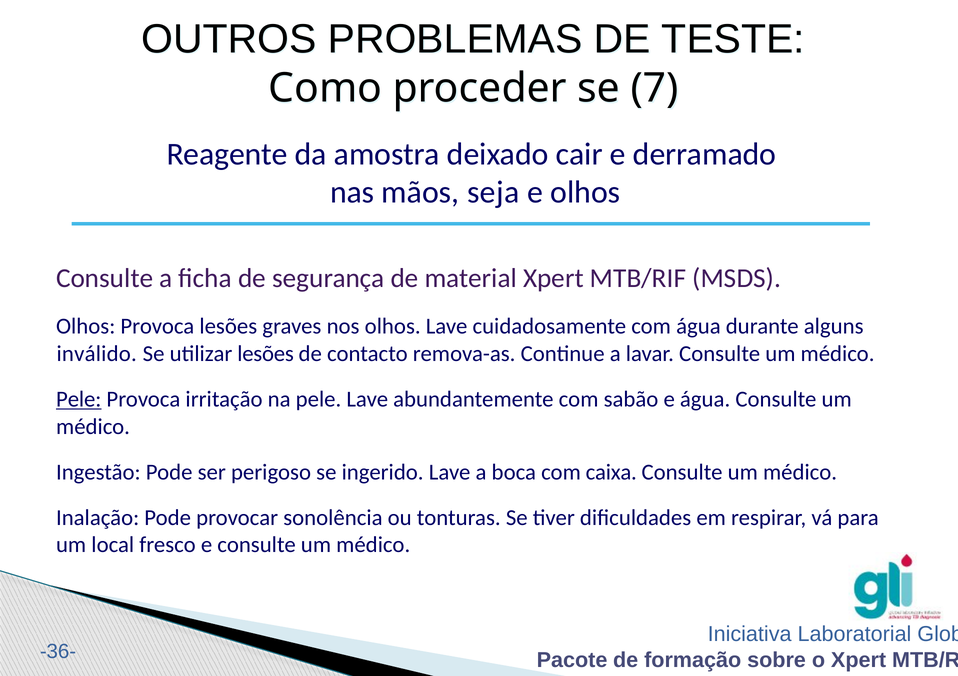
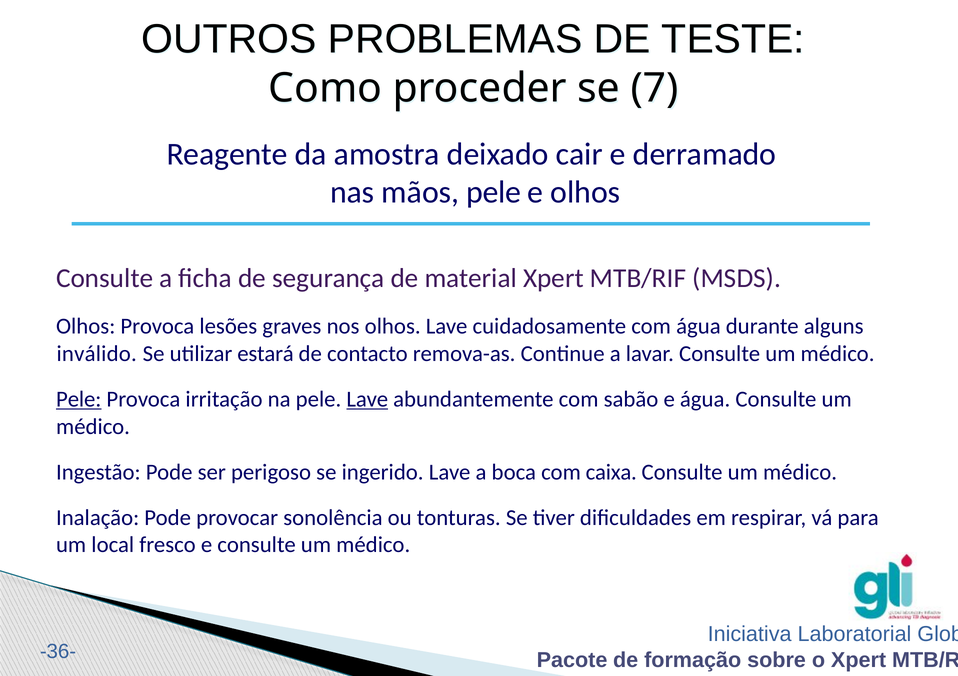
mãos seja: seja -> pele (494, 192)
utilizar lesões: lesões -> estará (266, 354)
Lave underline: none -> present (367, 399)
